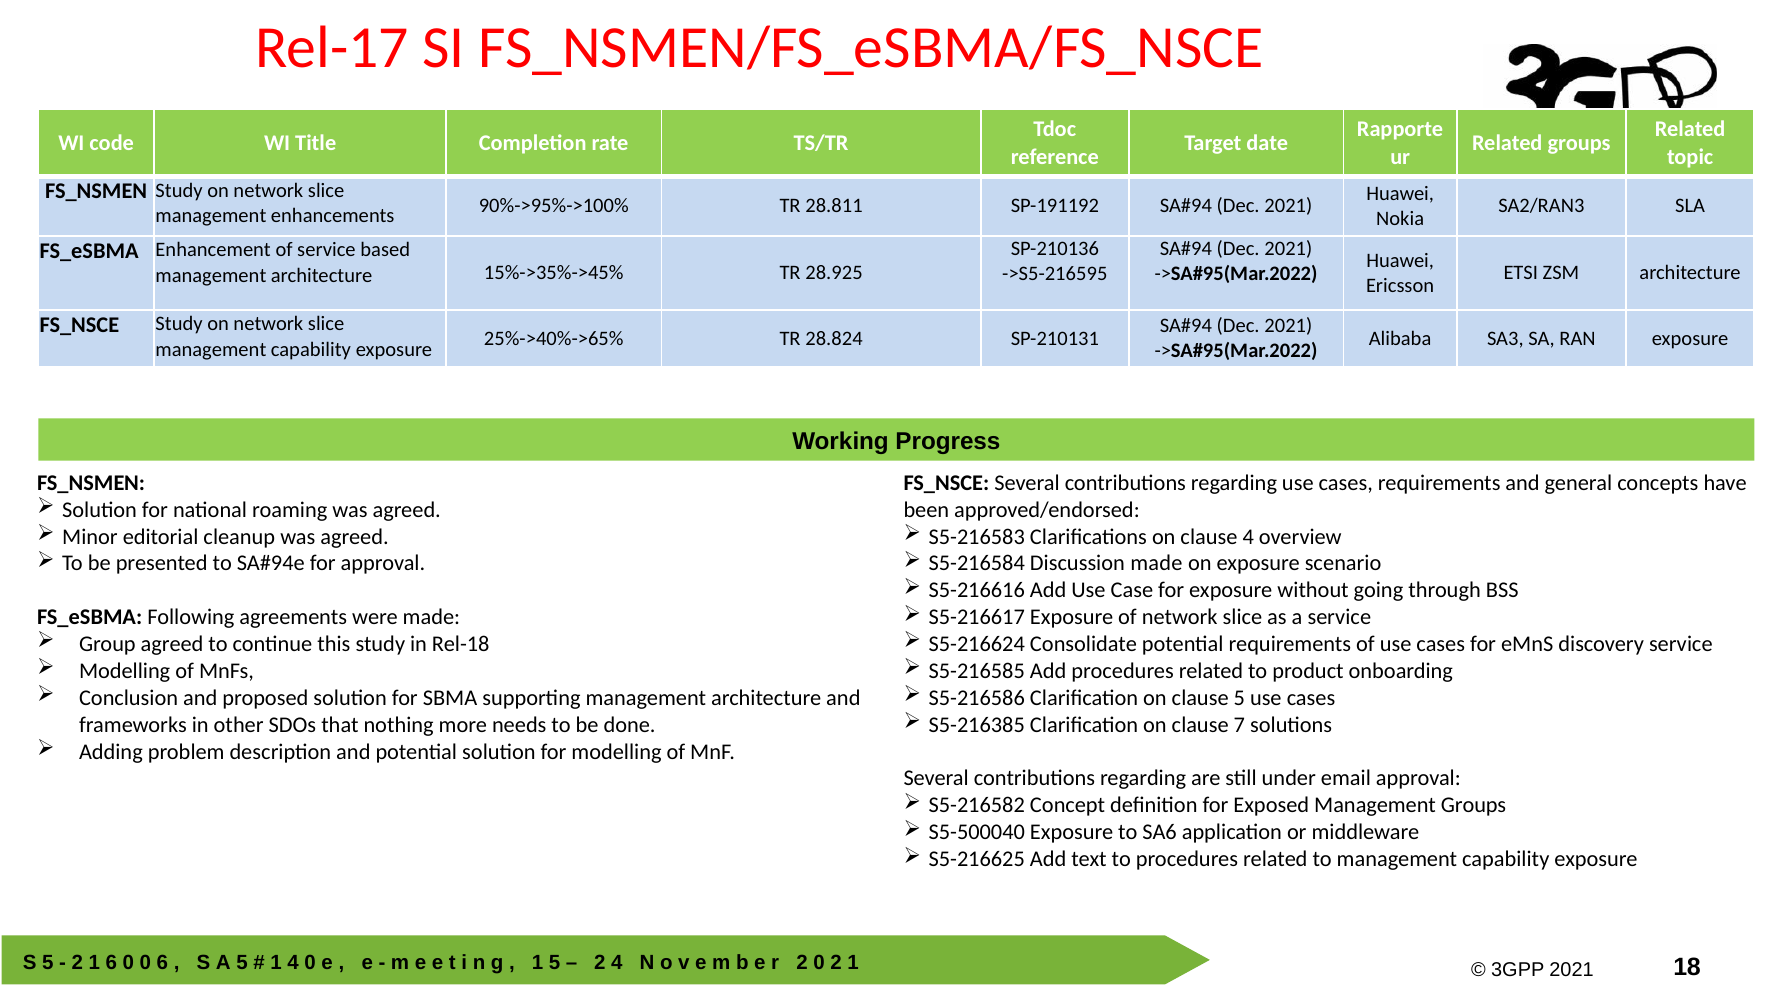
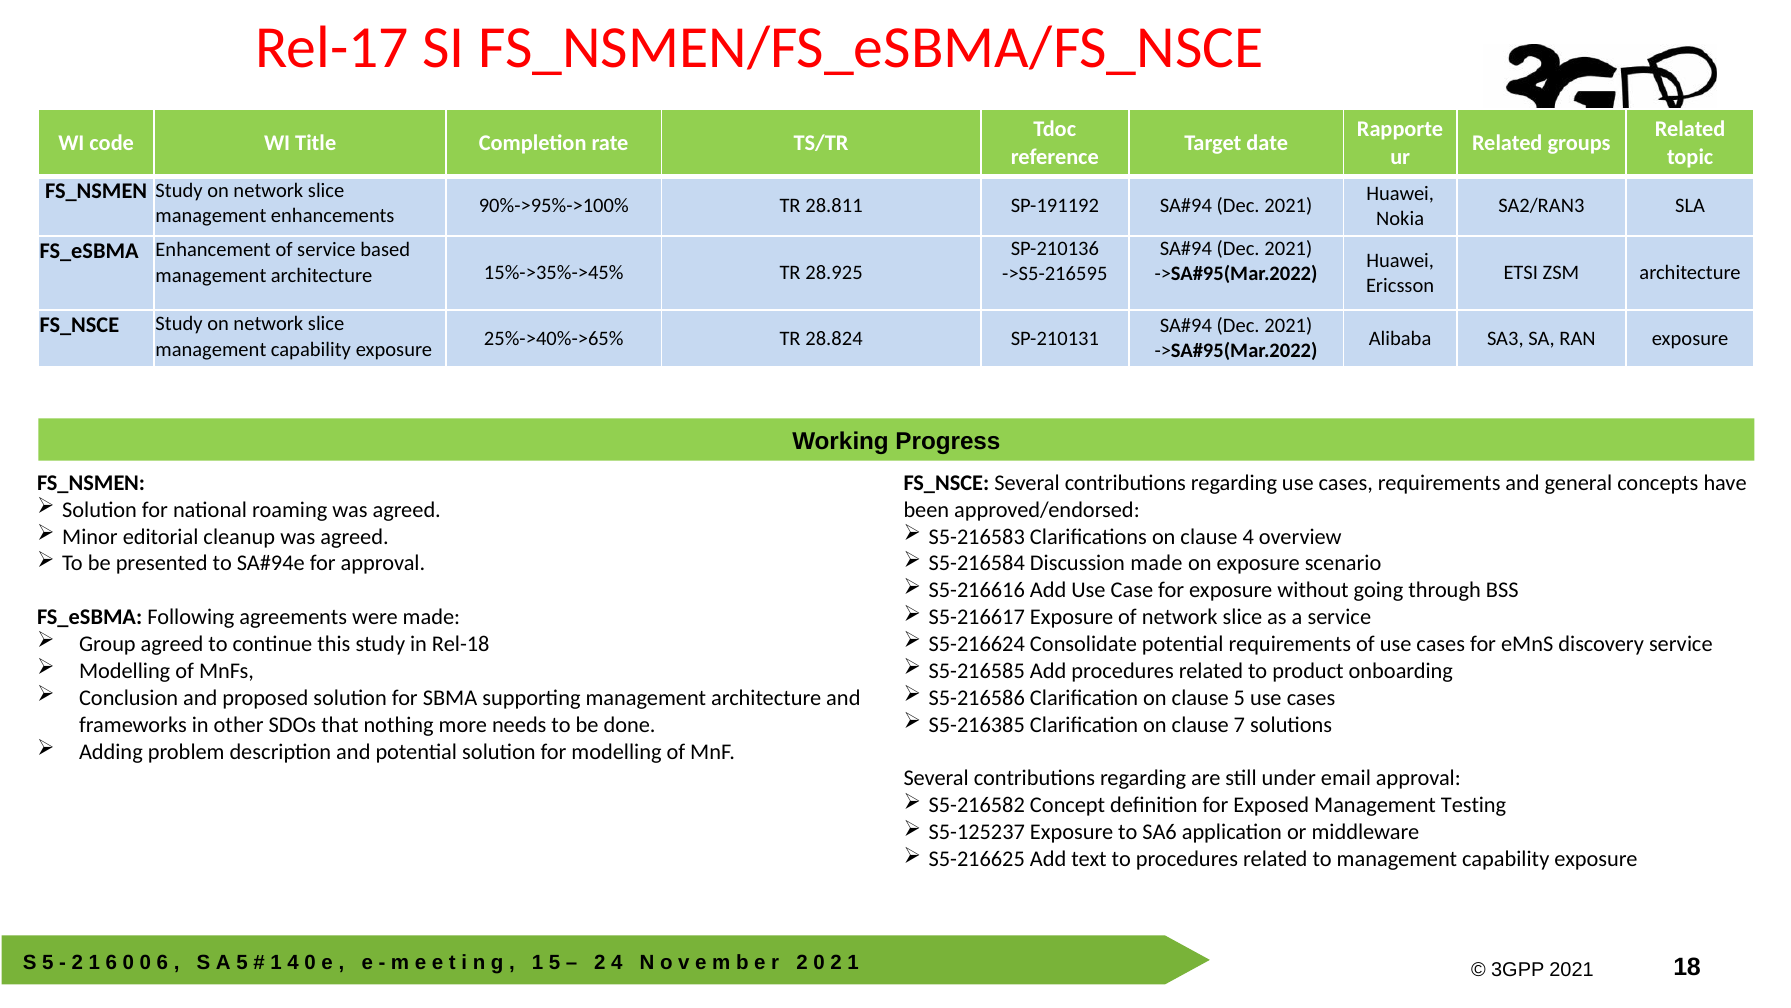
Management Groups: Groups -> Testing (1474, 805)
S5-500040: S5-500040 -> S5-125237 (977, 832)
